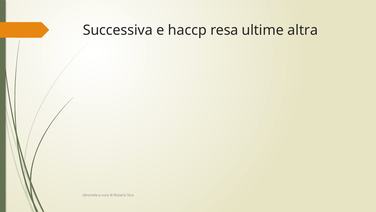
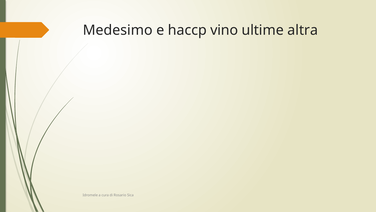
Successiva: Successiva -> Medesimo (118, 30)
resa: resa -> vino (224, 30)
